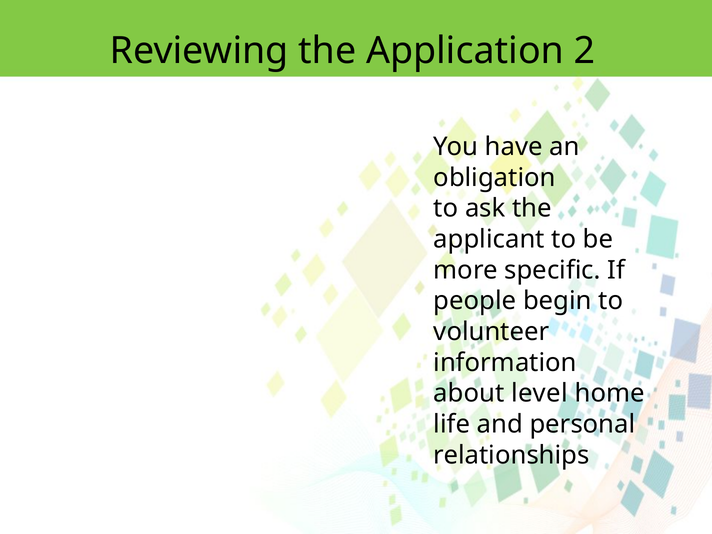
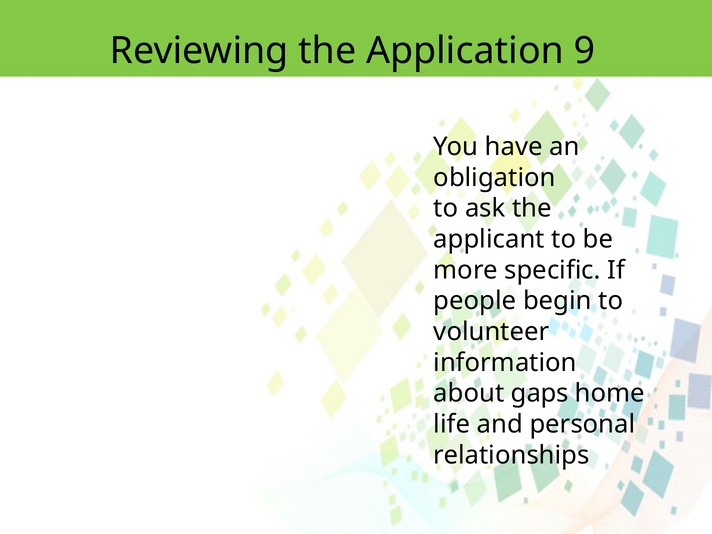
2: 2 -> 9 (585, 51)
level: level -> gaps (540, 393)
